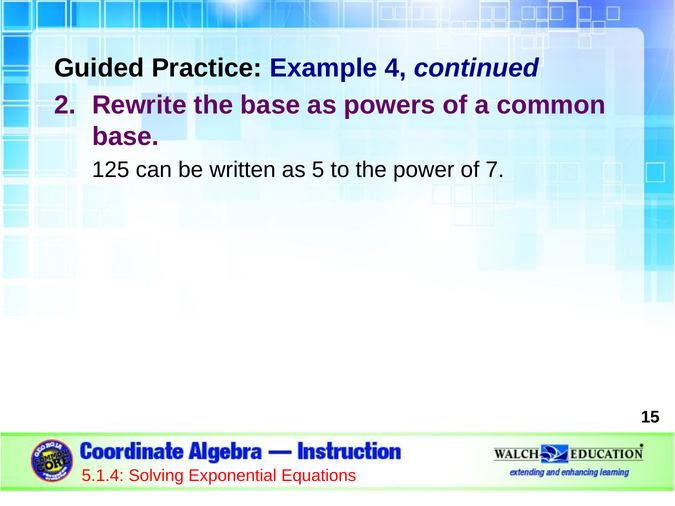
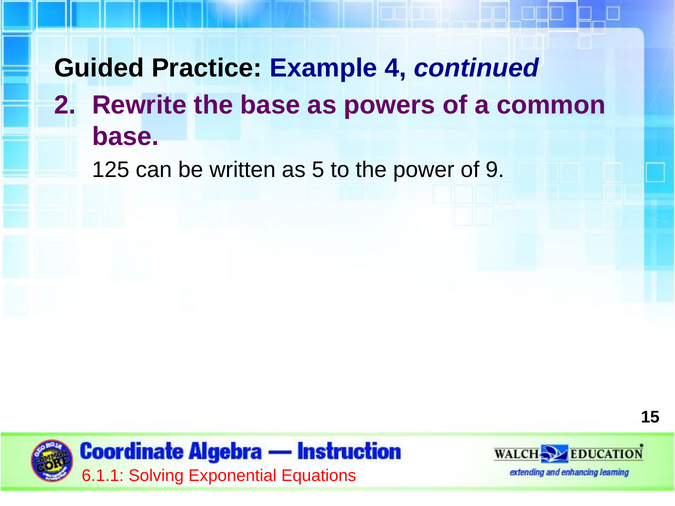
7: 7 -> 9 (495, 170)
5.1.4: 5.1.4 -> 6.1.1 (103, 476)
